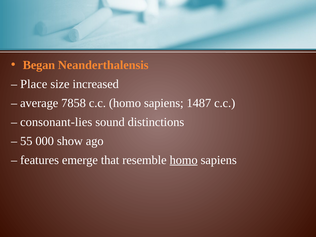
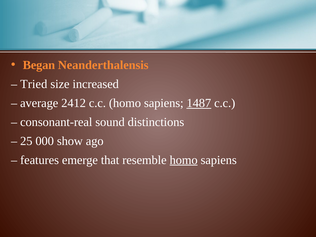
Place: Place -> Tried (34, 84)
7858: 7858 -> 2412 (74, 103)
1487 underline: none -> present (199, 103)
consonant-lies: consonant-lies -> consonant-real (56, 122)
55: 55 -> 25 (26, 141)
